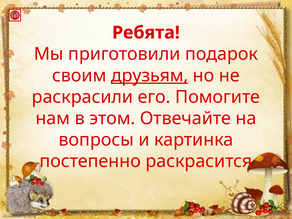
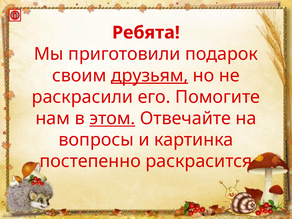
этом underline: none -> present (112, 118)
